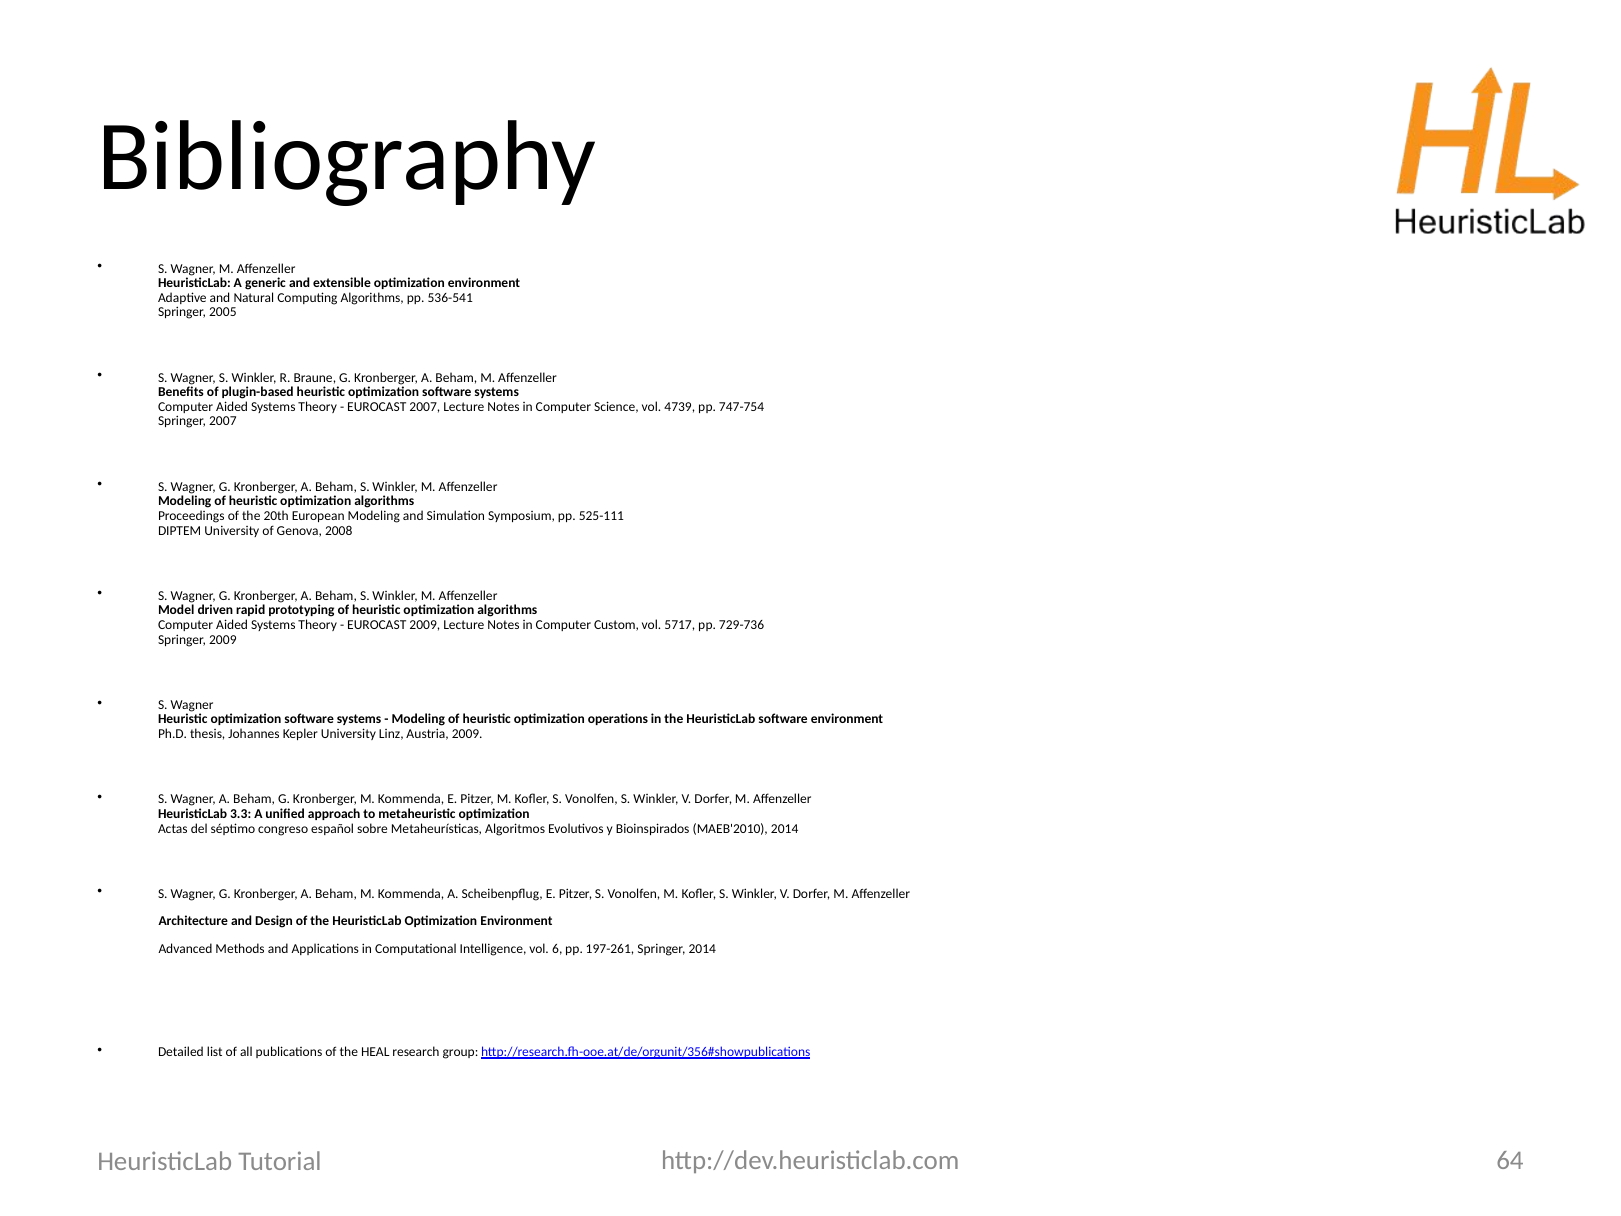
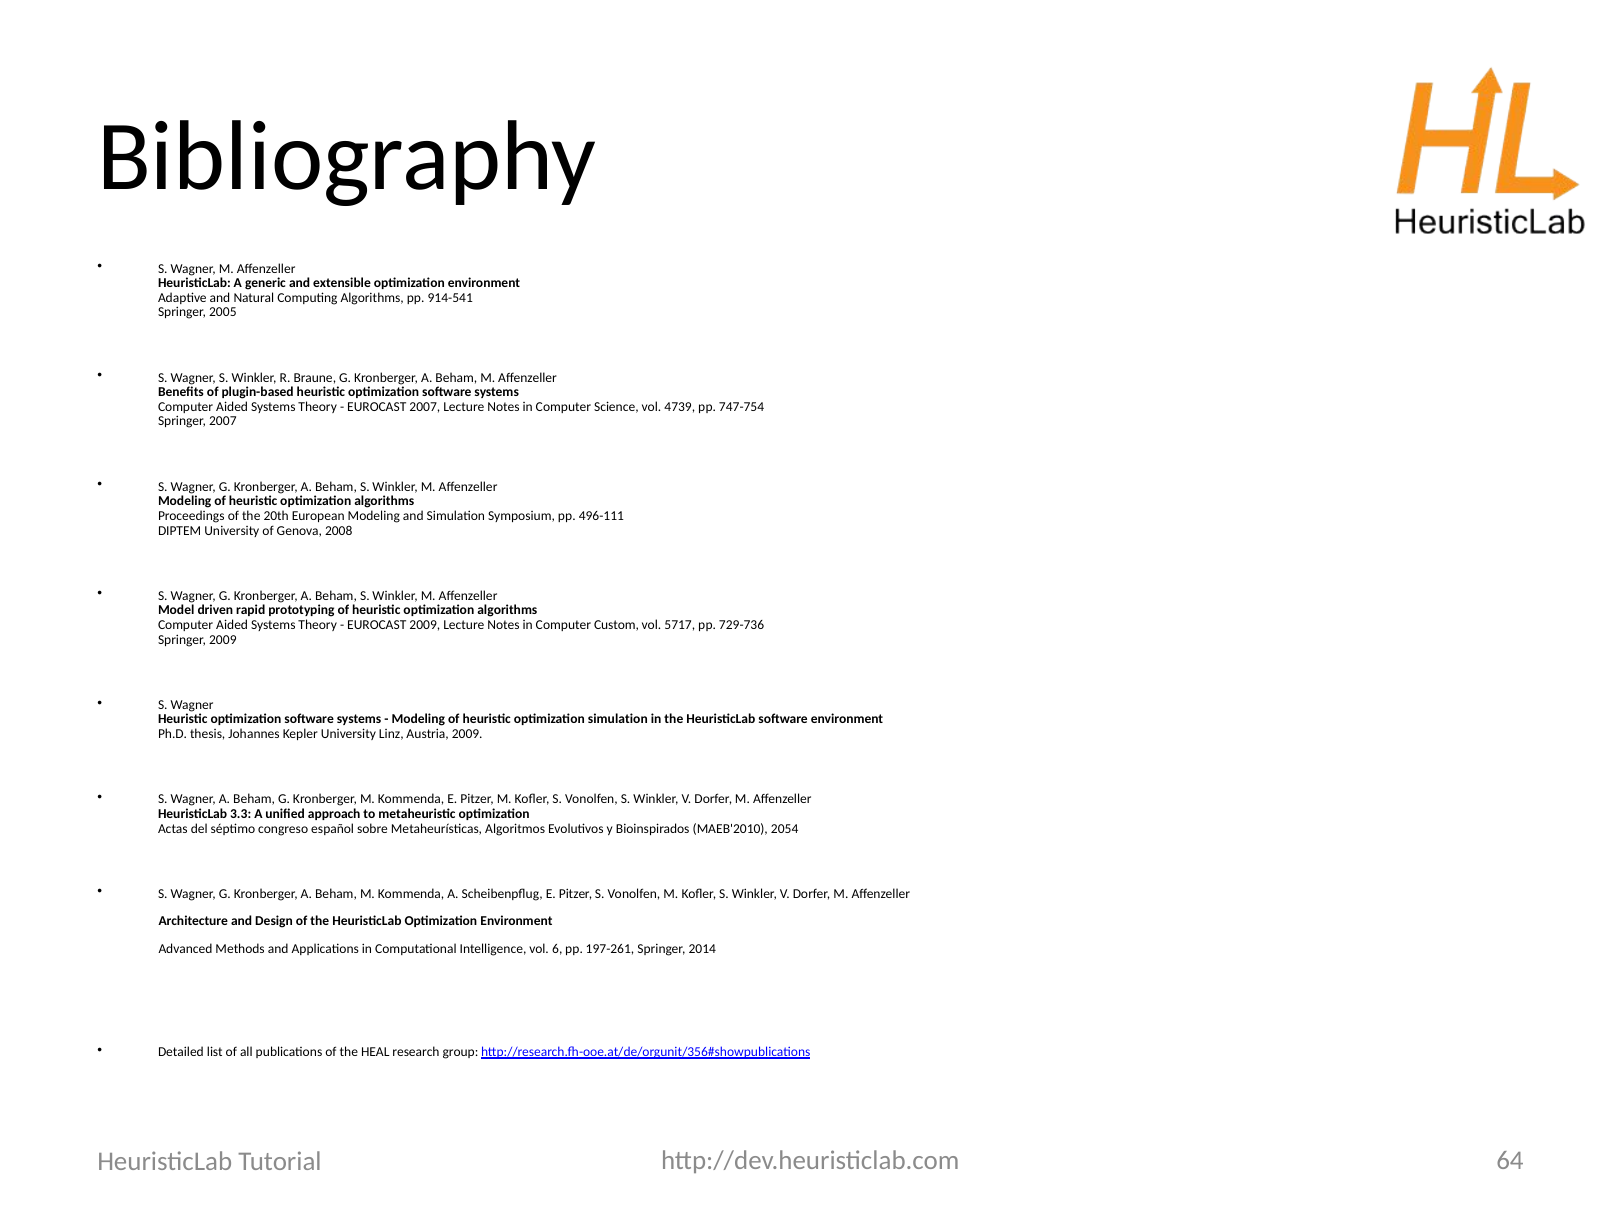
536-541: 536-541 -> 914-541 (450, 298)
525-111: 525-111 -> 496-111 (601, 516)
optimization operations: operations -> simulation (618, 719)
MAEB'2010 2014: 2014 -> 2054 (785, 828)
